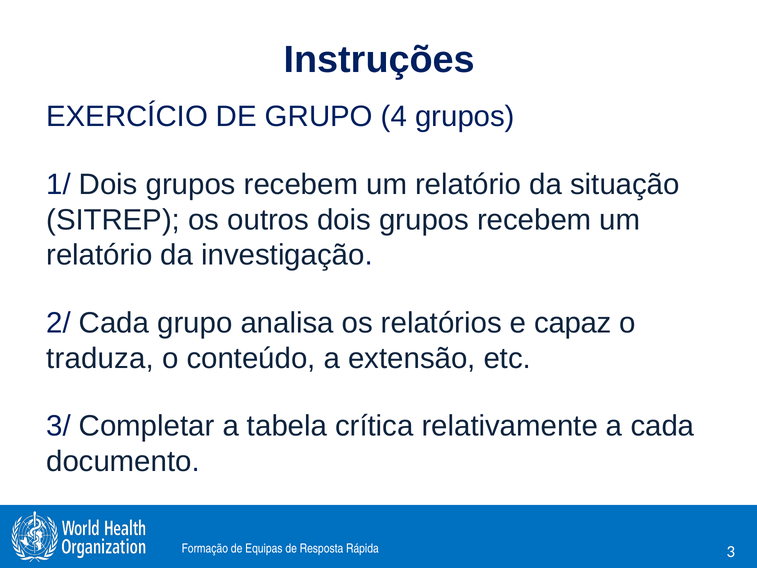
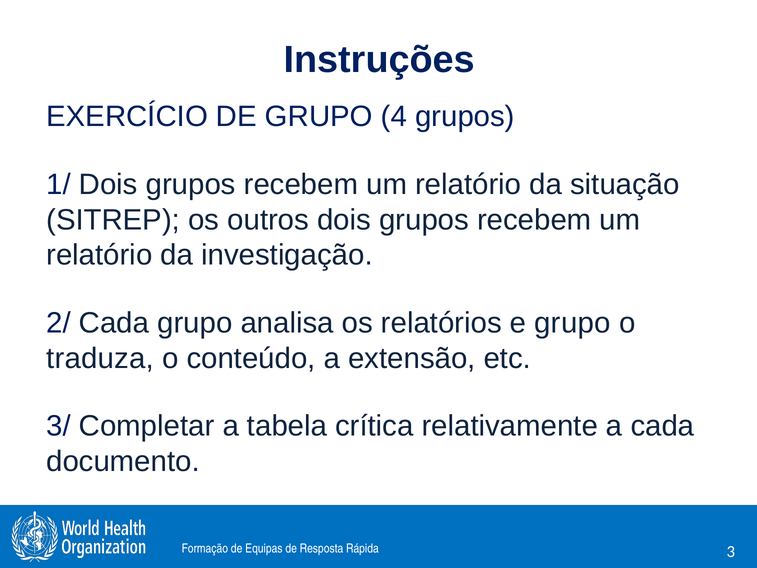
e capaz: capaz -> grupo (573, 323)
